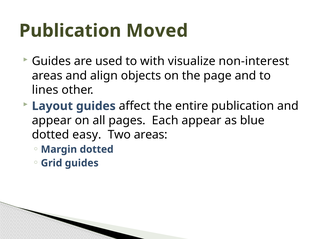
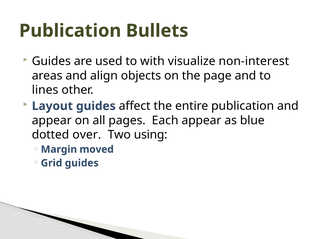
Moved: Moved -> Bullets (157, 31)
easy: easy -> over (87, 135)
Two areas: areas -> using (151, 135)
Margin dotted: dotted -> moved (97, 150)
